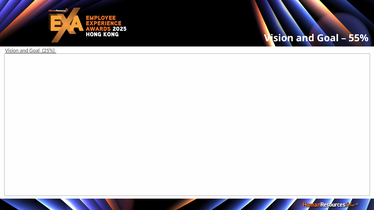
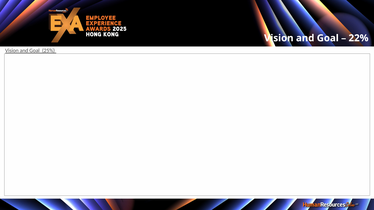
55%: 55% -> 22% (359, 38)
